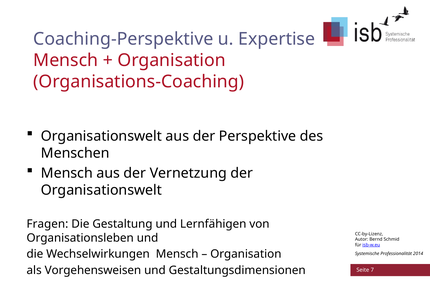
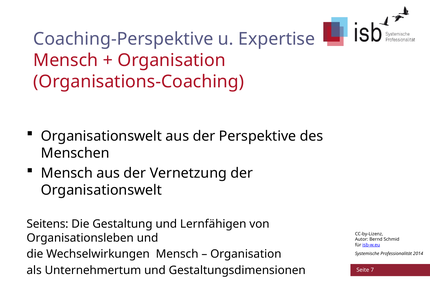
Fragen: Fragen -> Seitens (48, 224)
Vorgehensweisen: Vorgehensweisen -> Unternehmertum (93, 271)
